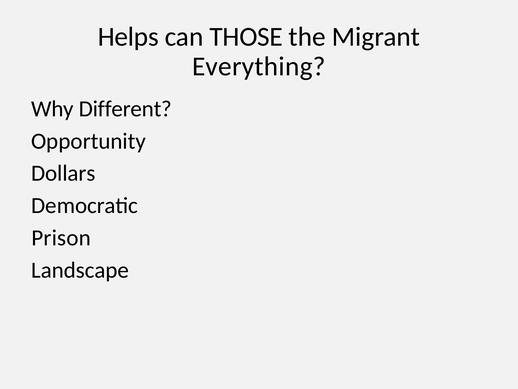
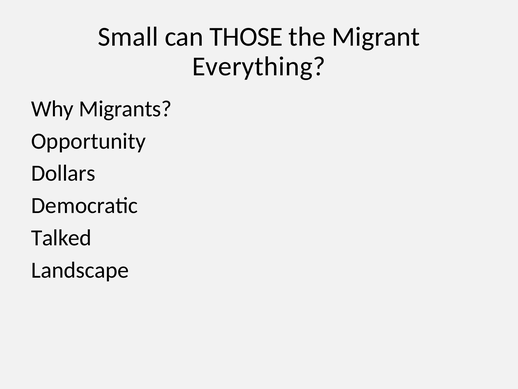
Helps: Helps -> Small (128, 37)
Different: Different -> Migrants (125, 109)
Prison: Prison -> Talked (61, 238)
